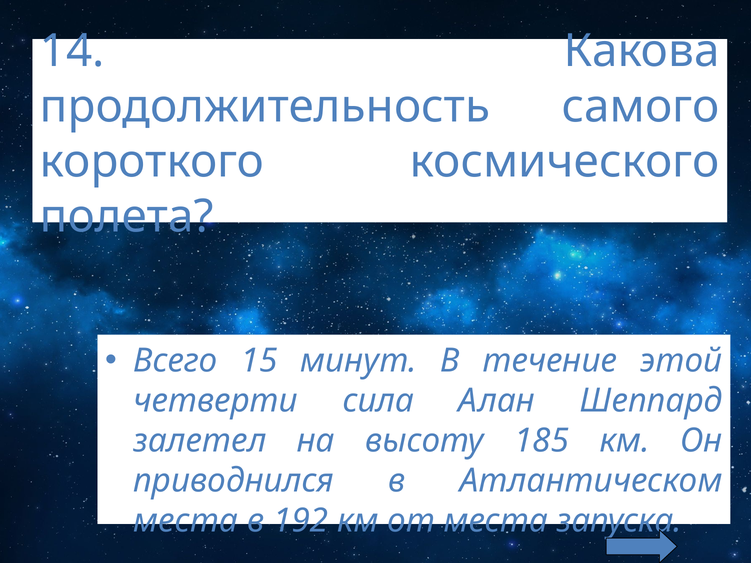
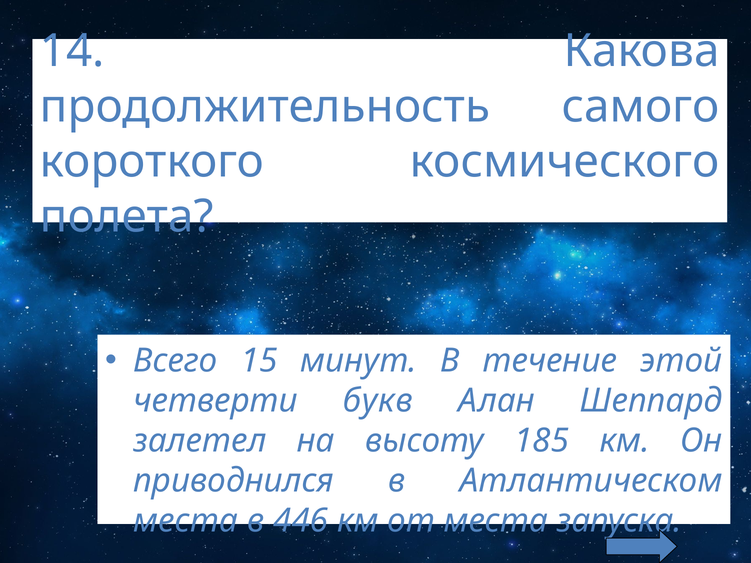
сила: сила -> букв (378, 401)
192: 192 -> 446 (301, 521)
